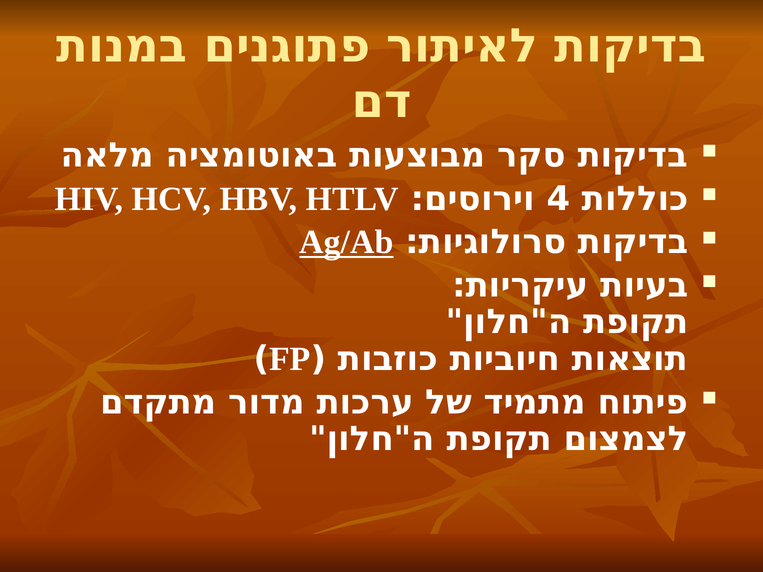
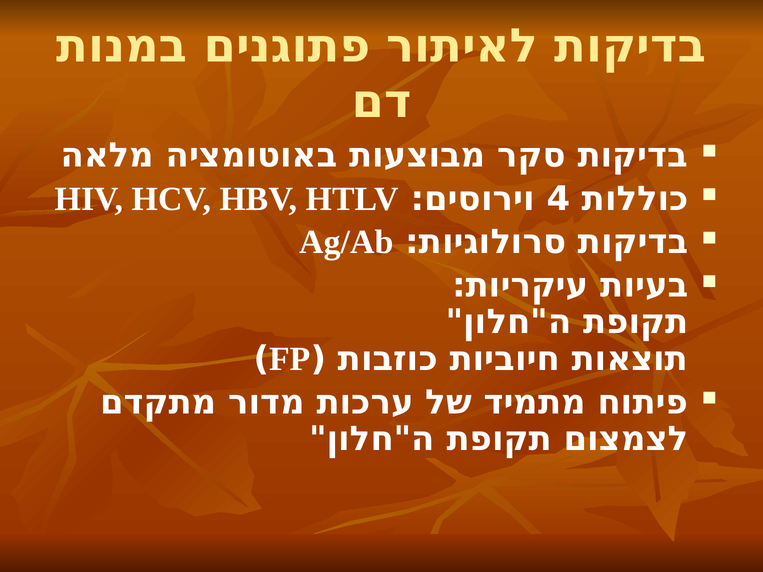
Ag/Ab underline: present -> none (346, 242)
